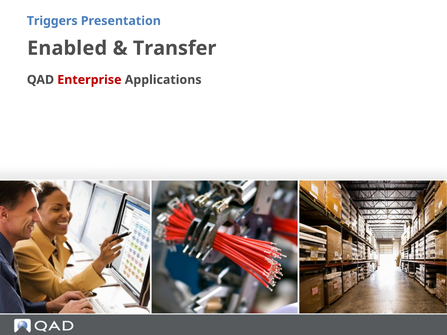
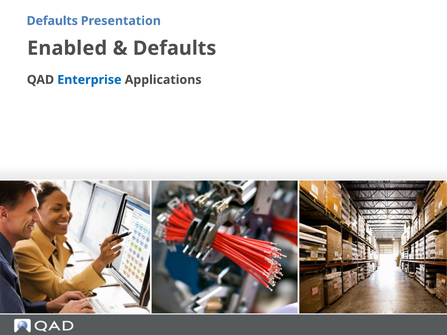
Triggers: Triggers -> Defaults (52, 21)
Transfer: Transfer -> Defaults (175, 48)
Enterprise colour: red -> blue (89, 80)
